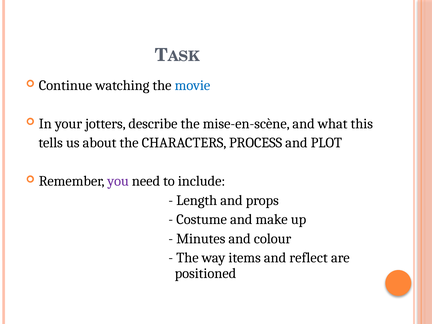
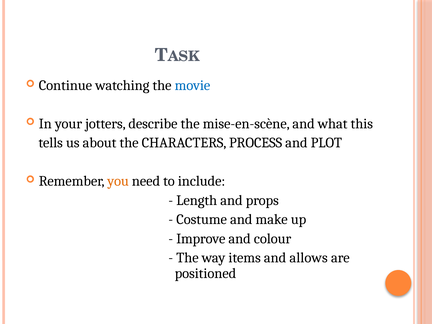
you colour: purple -> orange (118, 181)
Minutes: Minutes -> Improve (201, 239)
reflect: reflect -> allows (309, 258)
